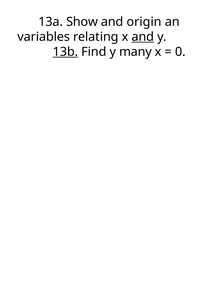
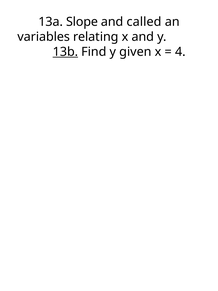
Show: Show -> Slope (82, 22)
origin: origin -> called (144, 22)
and underline: present -> none (143, 37)
many: many -> given (135, 52)
0: 0 -> 4 (180, 52)
